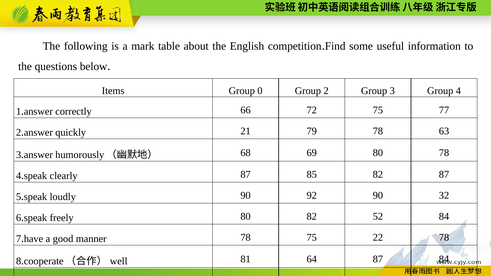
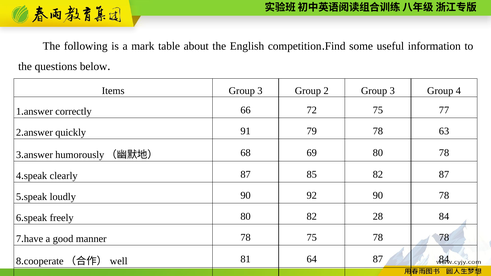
Items Group 0: 0 -> 3 (260, 91)
21: 21 -> 91 (246, 131)
90 32: 32 -> 78 (444, 196)
52: 52 -> 28 (378, 217)
75 22: 22 -> 78 (378, 238)
